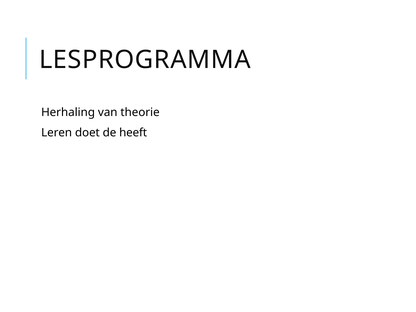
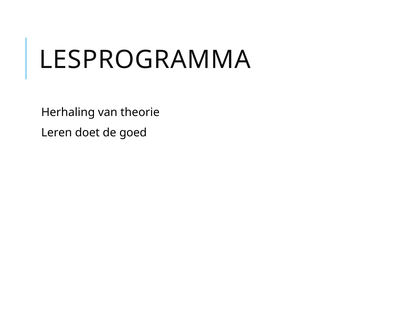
heeft: heeft -> goed (133, 133)
